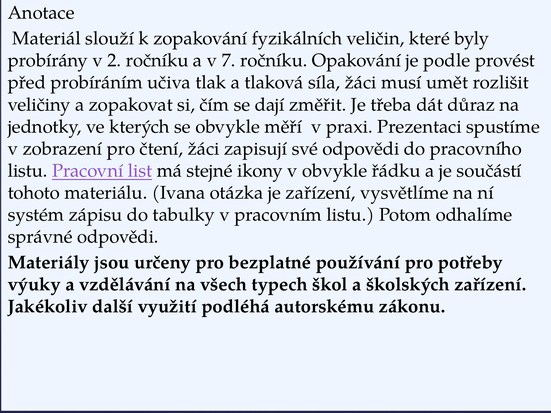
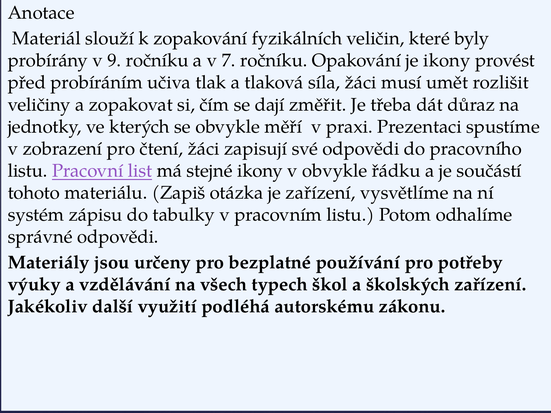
2: 2 -> 9 (114, 61)
je podle: podle -> ikony (447, 61)
Ivana: Ivana -> Zapiš (179, 193)
